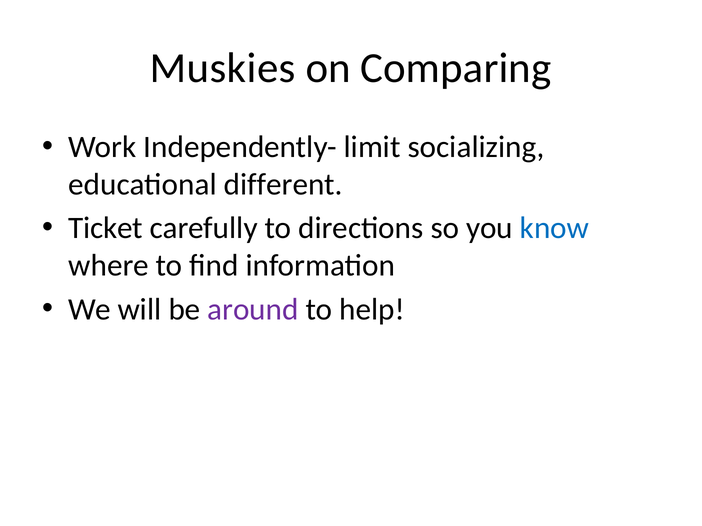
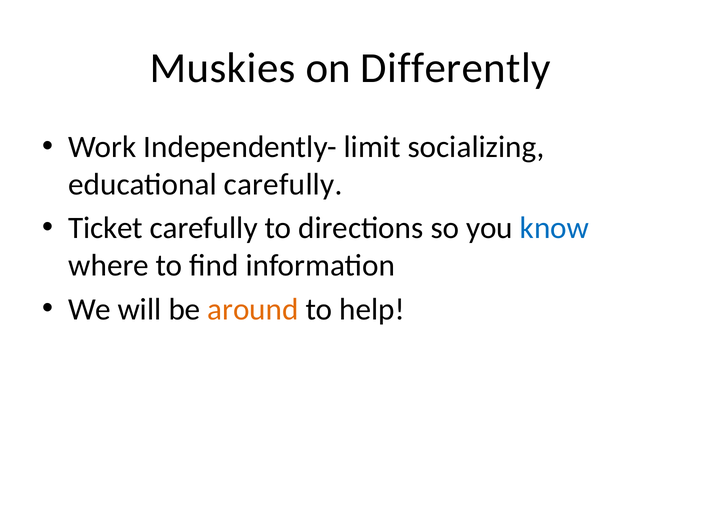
Comparing: Comparing -> Differently (456, 68)
educational different: different -> carefully (283, 185)
around colour: purple -> orange (253, 310)
